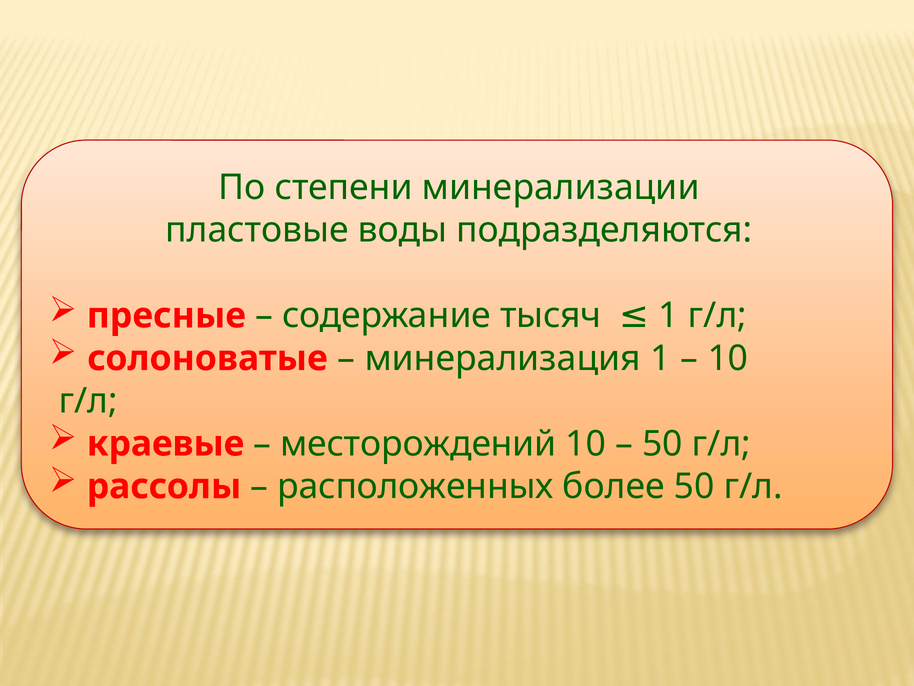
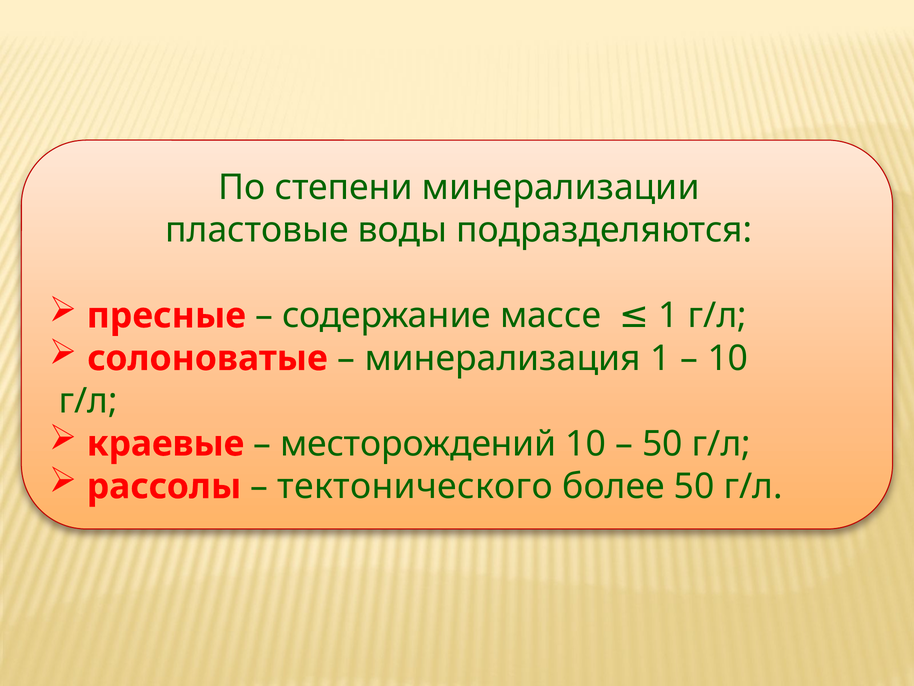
тысяч: тысяч -> массе (551, 315)
расположенных: расположенных -> тектонического (415, 486)
